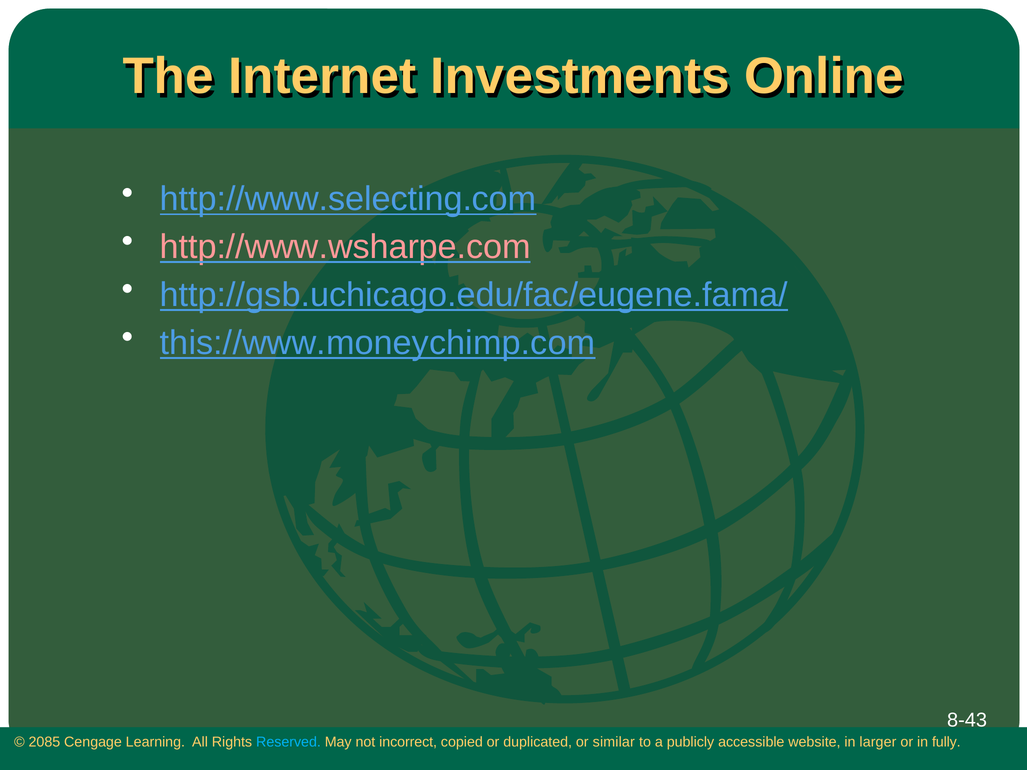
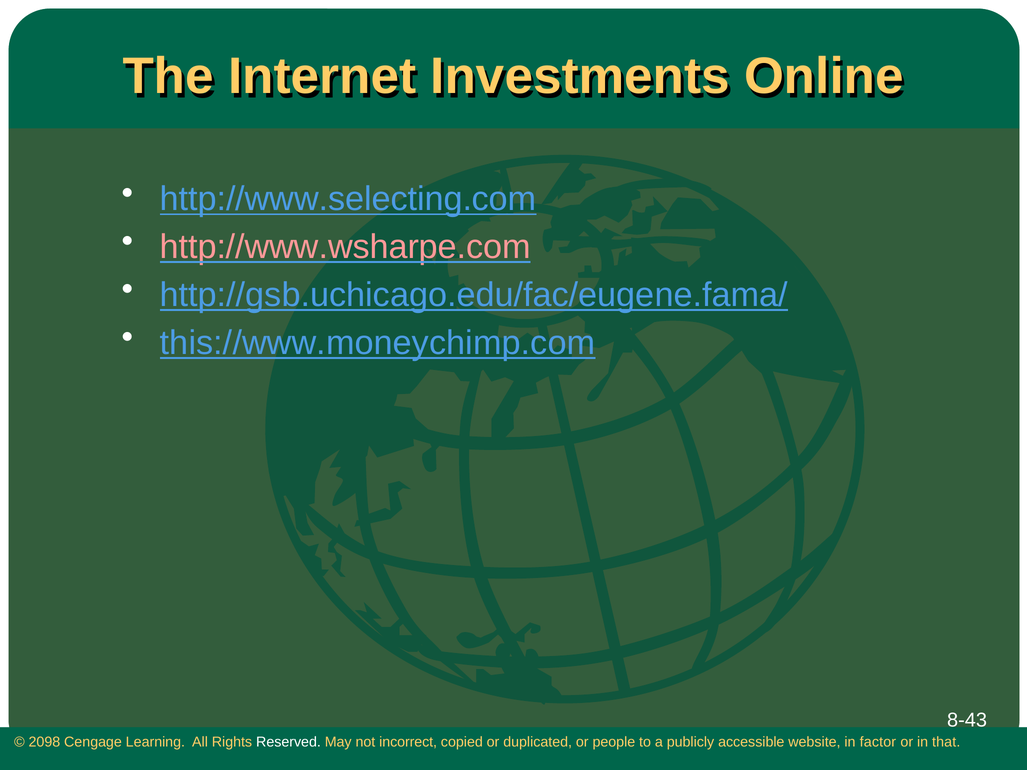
2085: 2085 -> 2098 (44, 742)
Reserved colour: light blue -> white (288, 742)
similar: similar -> people (614, 742)
larger: larger -> factor (878, 742)
fully: fully -> that (946, 742)
